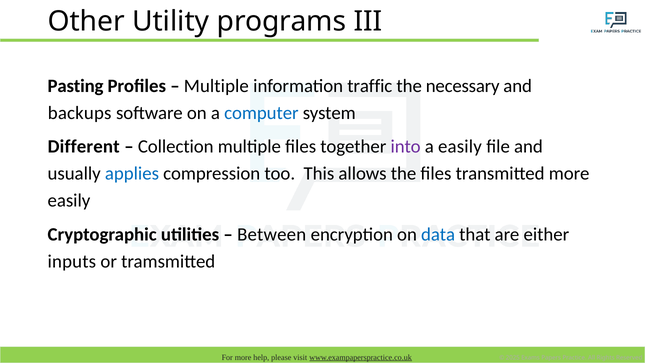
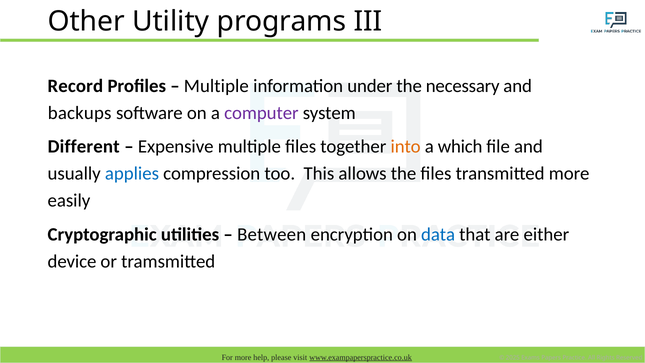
Pasting: Pasting -> Record (75, 86)
traffic: traffic -> under (370, 86)
computer colour: blue -> purple (261, 113)
Collection: Collection -> Expensive (176, 147)
into colour: purple -> orange (406, 147)
a easily: easily -> which (460, 147)
inputs: inputs -> device (72, 261)
